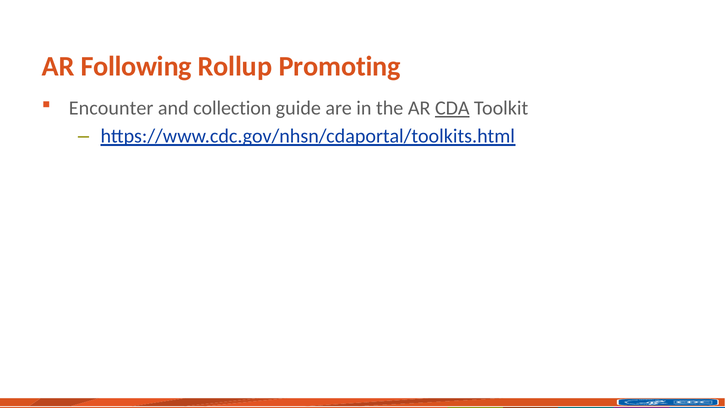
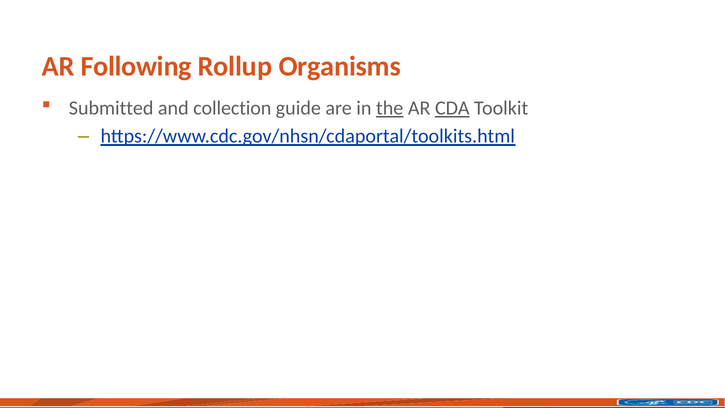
Promoting: Promoting -> Organisms (340, 67)
Encounter: Encounter -> Submitted (111, 108)
the underline: none -> present (390, 108)
